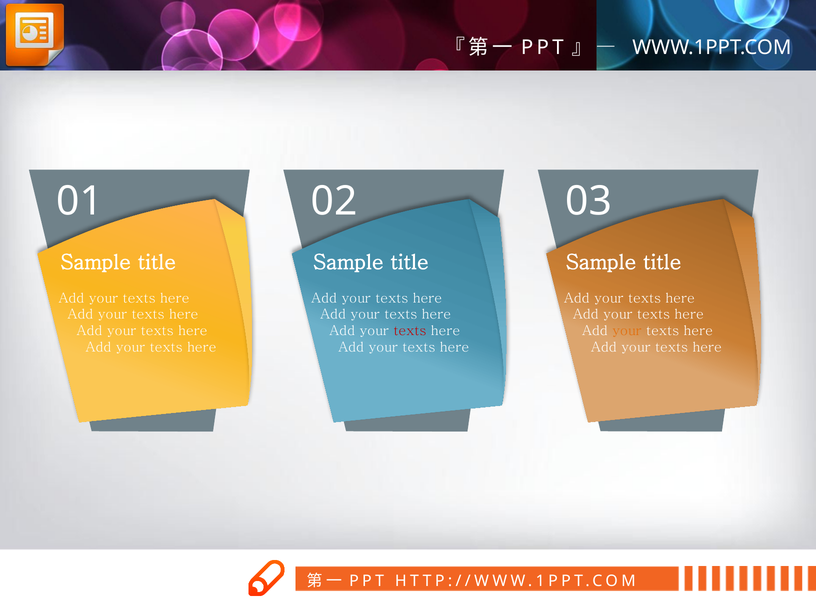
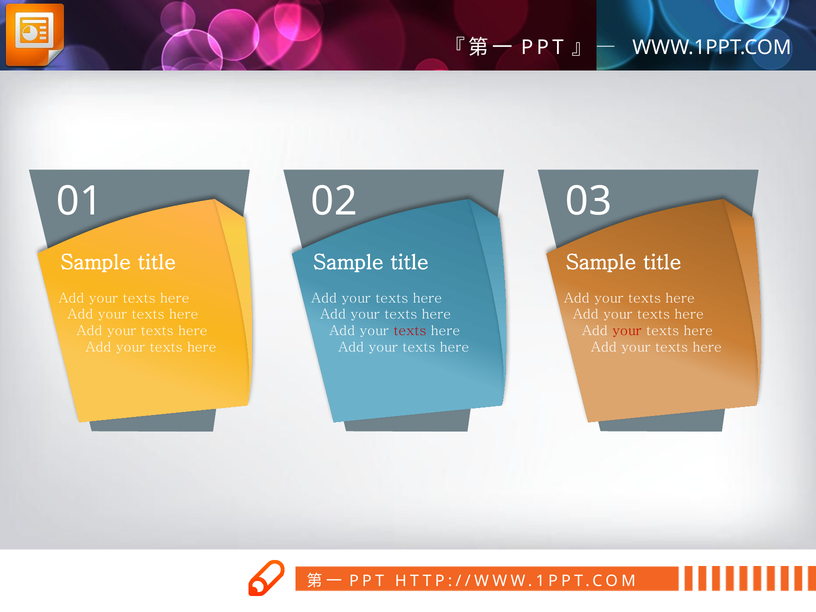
your colour: orange -> red (627, 331)
